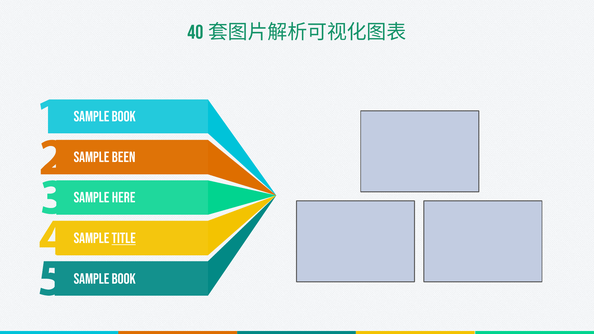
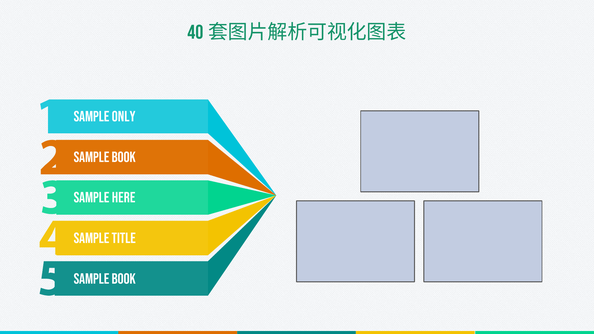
BOOK: BOOK -> ONLY (124, 117)
BEEN: BEEN -> BOOK (124, 157)
TITLE underline: present -> none (124, 238)
